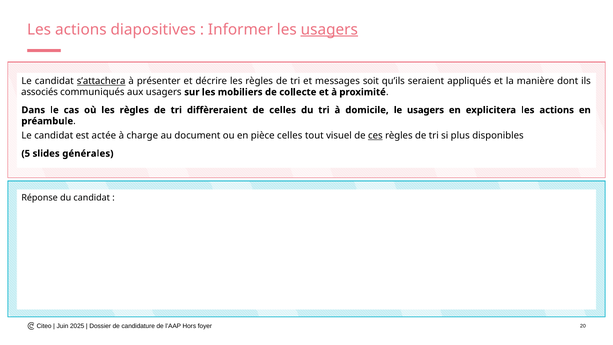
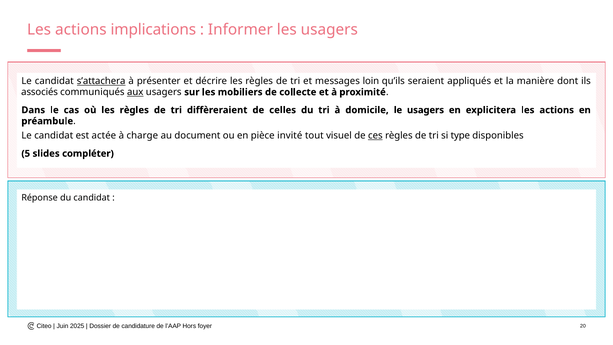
diapositives: diapositives -> implications (153, 29)
usagers underline: present -> none (329, 29)
soit: soit -> loin (371, 81)
aux underline: none -> present (135, 92)
pièce celles: celles -> invité (290, 136)
plus: plus -> type (460, 136)
générales: générales -> compléter (88, 153)
